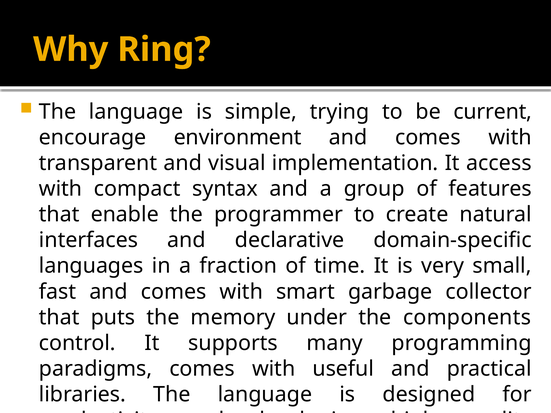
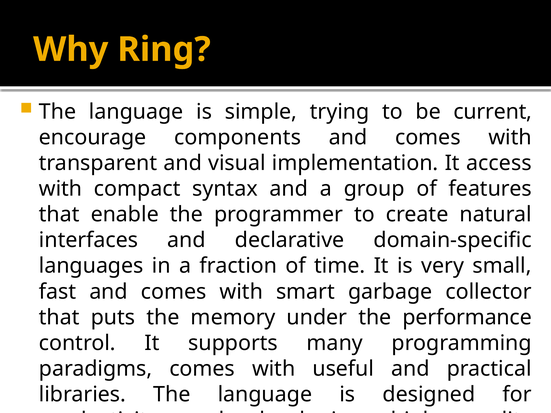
environment: environment -> components (238, 137)
components: components -> performance (467, 318)
